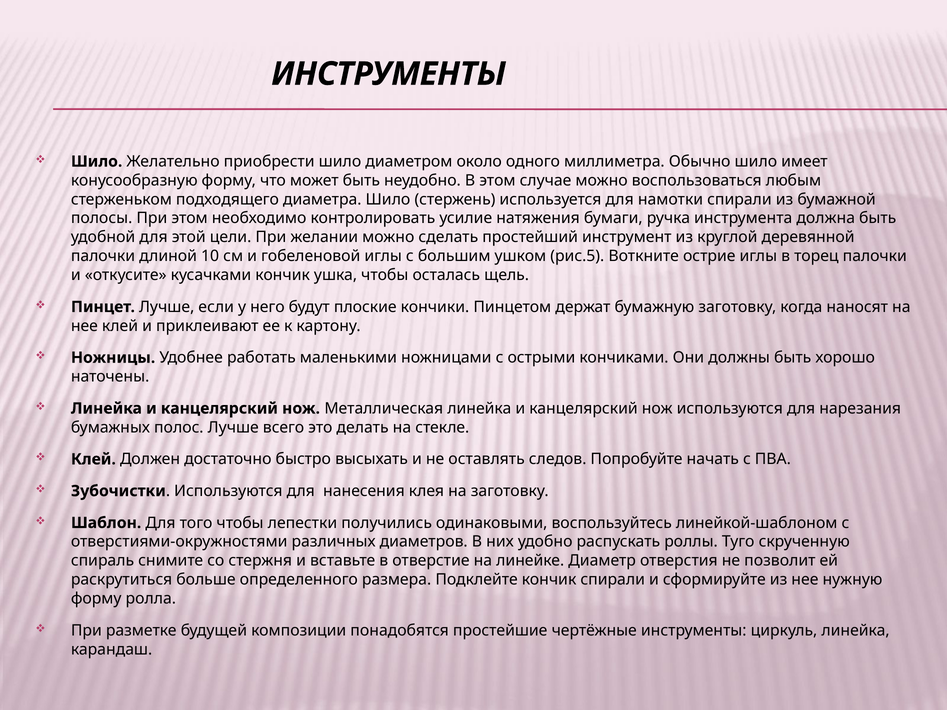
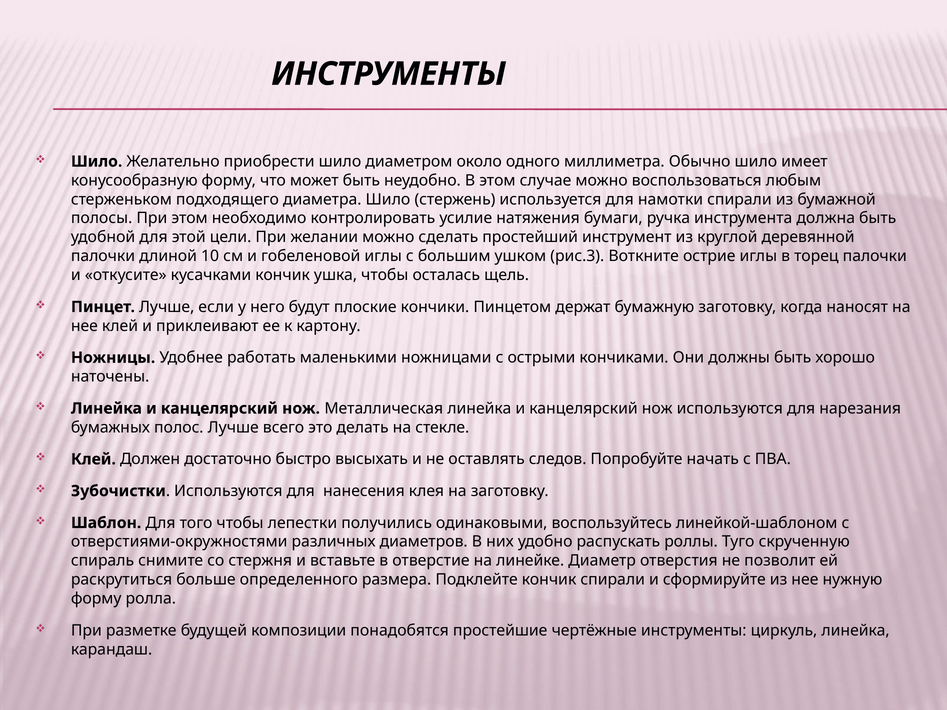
рис.5: рис.5 -> рис.3 (577, 256)
